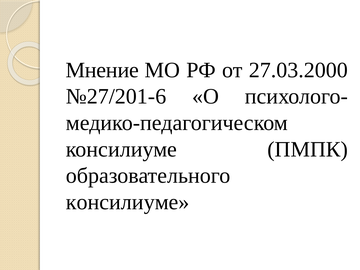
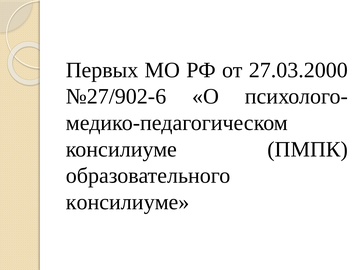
Мнение: Мнение -> Первых (102, 70)
№27/201-6: №27/201-6 -> №27/902-6 (116, 96)
